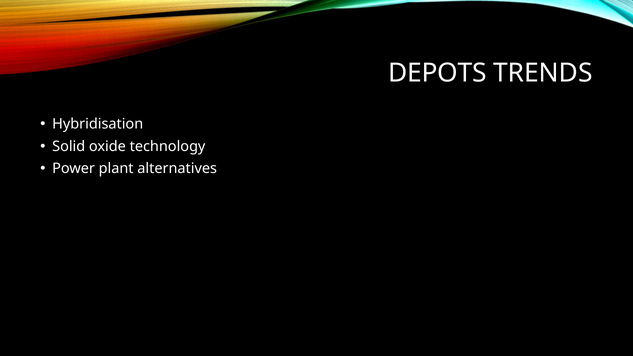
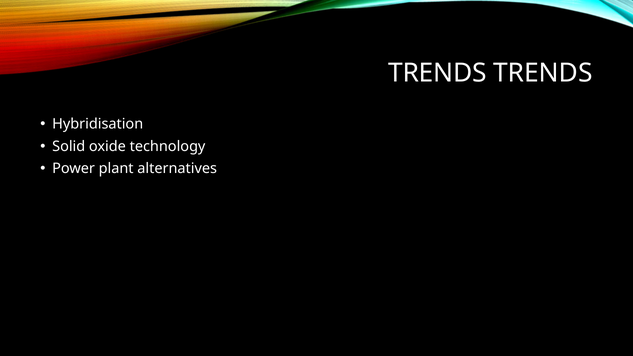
DEPOTS: DEPOTS -> TRENDS (438, 73)
